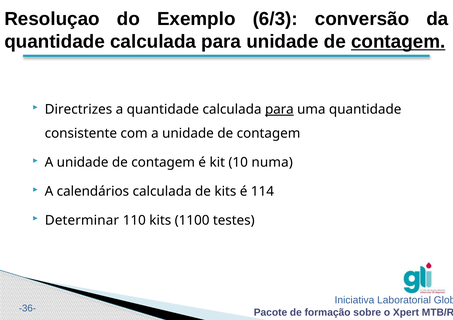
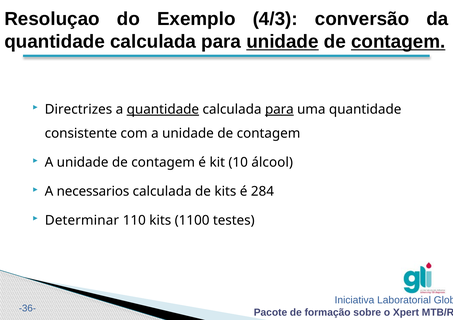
6/3: 6/3 -> 4/3 (275, 19)
unidade underline: none -> present (282, 42)
quantidade underline: none -> present (163, 109)
numa: numa -> álcool (272, 162)
calendários: calendários -> necessarios (93, 191)
114: 114 -> 284 (262, 191)
